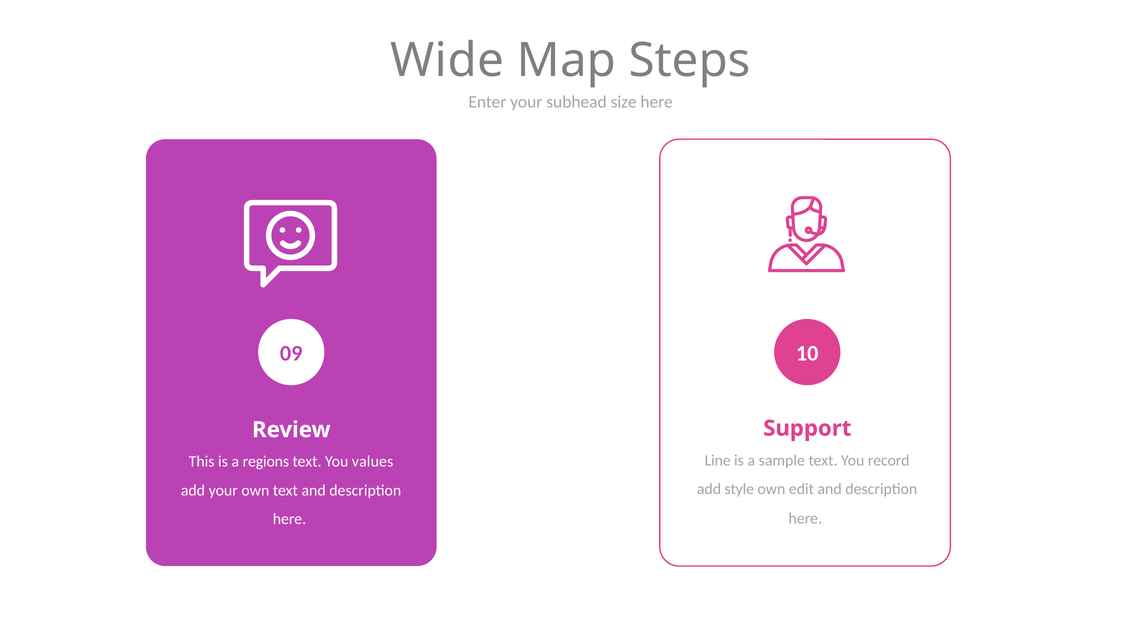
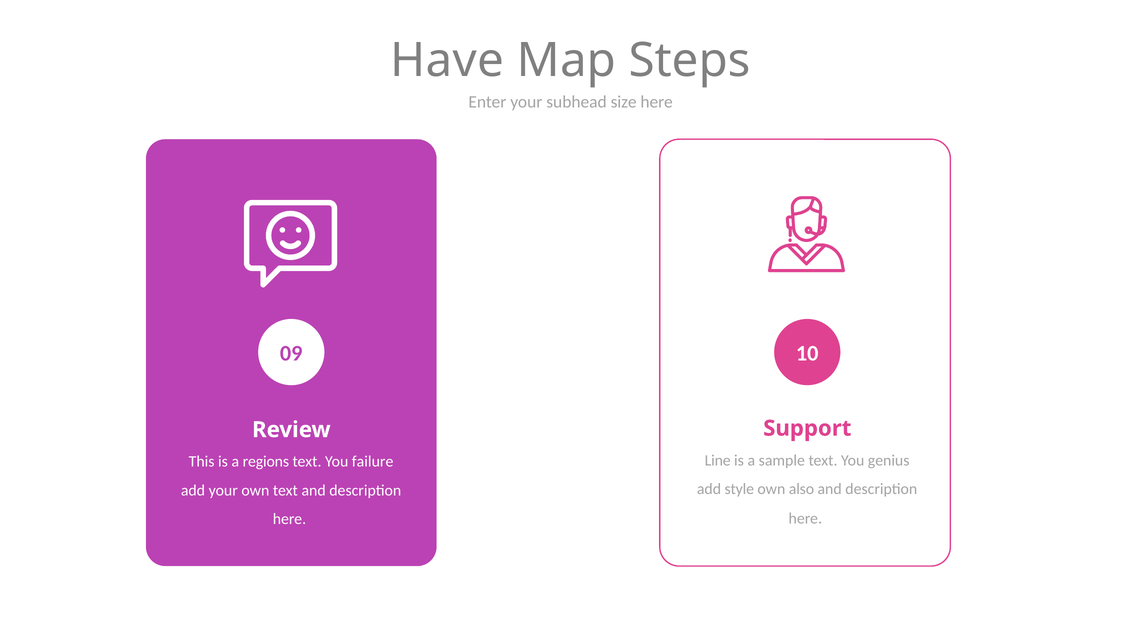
Wide: Wide -> Have (447, 61)
record: record -> genius (889, 460)
values: values -> failure (373, 462)
edit: edit -> also (801, 489)
